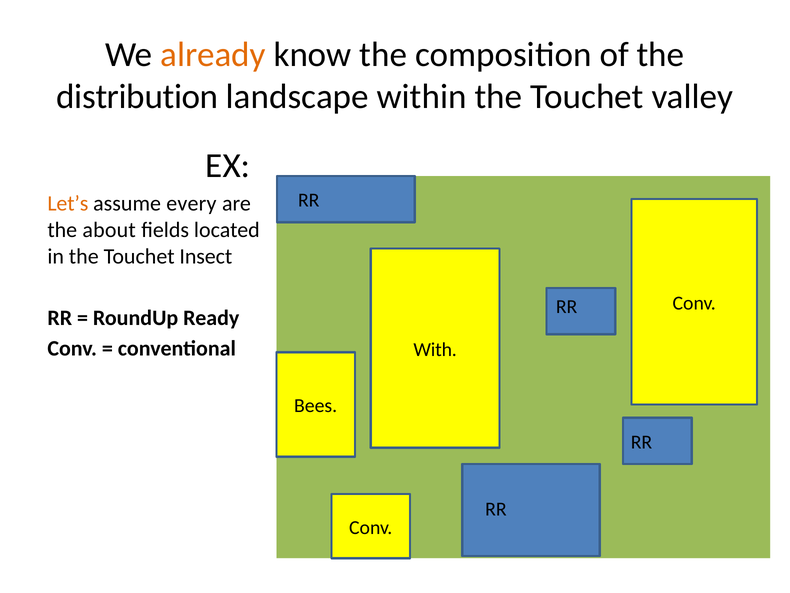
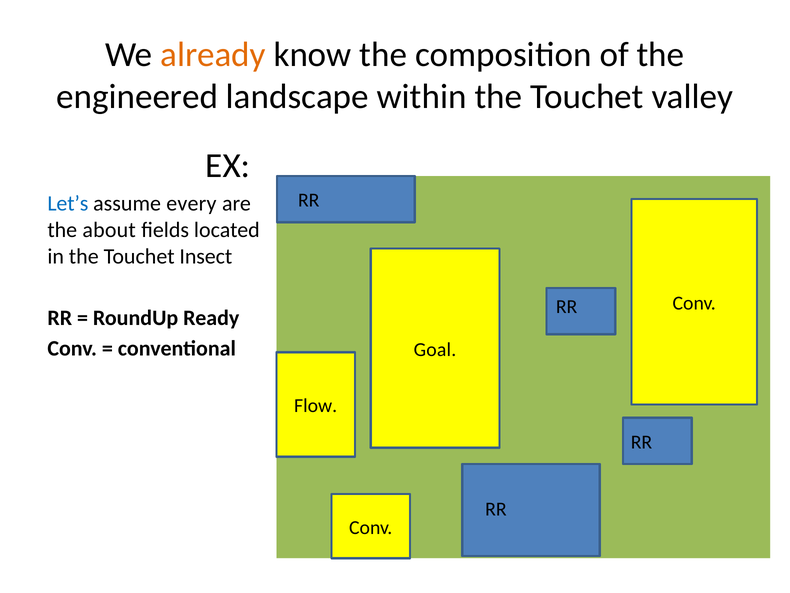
distribution: distribution -> engineered (137, 97)
Let’s colour: orange -> blue (68, 203)
With: With -> Goal (435, 349)
Bees: Bees -> Flow (316, 406)
